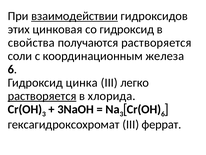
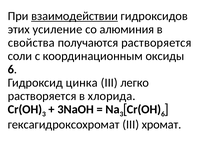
цинковая: цинковая -> усиление (57, 29)
со гидроксид: гидроксид -> алюминия (127, 29)
железа: железа -> оксиды (165, 56)
растворяется underline: present -> none (42, 96)
феррат: феррат -> хромат (161, 124)
